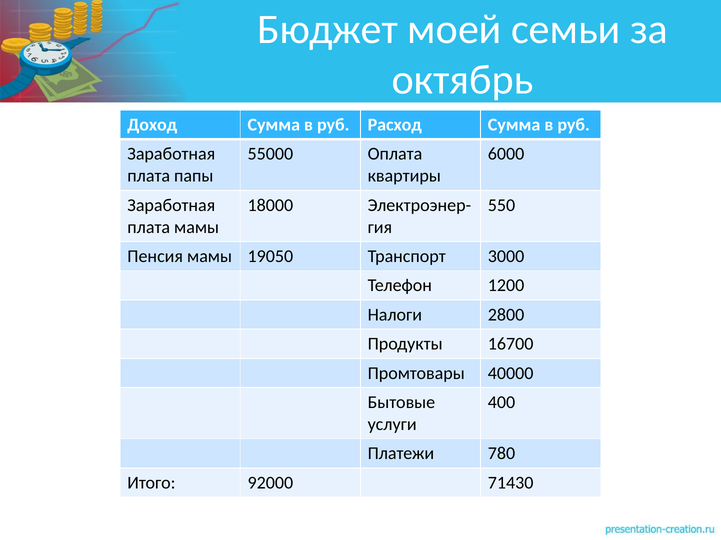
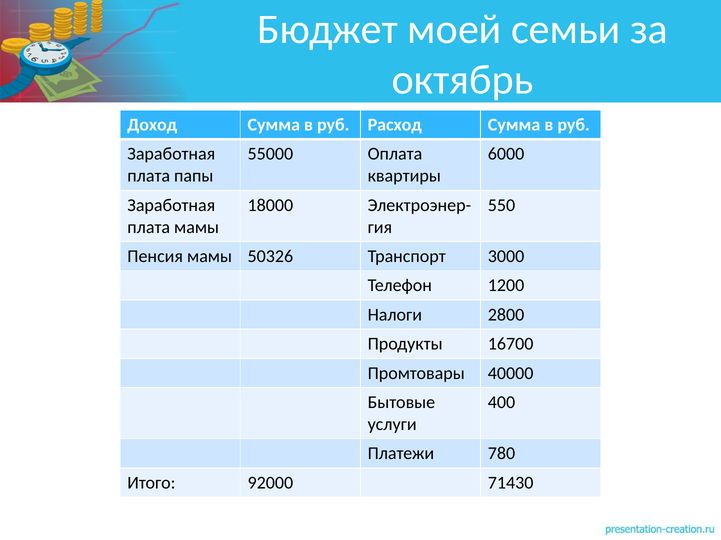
19050: 19050 -> 50326 (270, 257)
